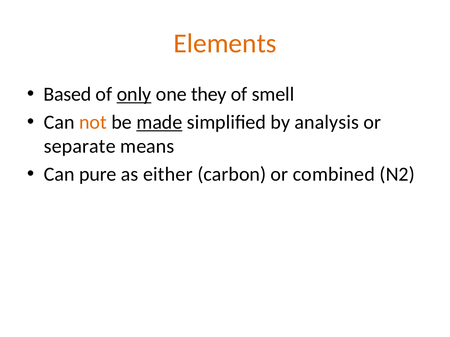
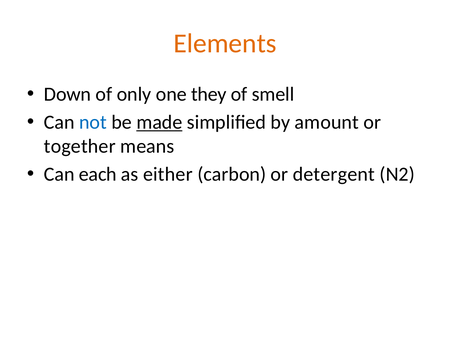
Based: Based -> Down (68, 94)
only underline: present -> none (134, 94)
not colour: orange -> blue (93, 122)
analysis: analysis -> amount (327, 122)
separate: separate -> together (80, 146)
pure: pure -> each (98, 174)
combined: combined -> detergent (334, 174)
